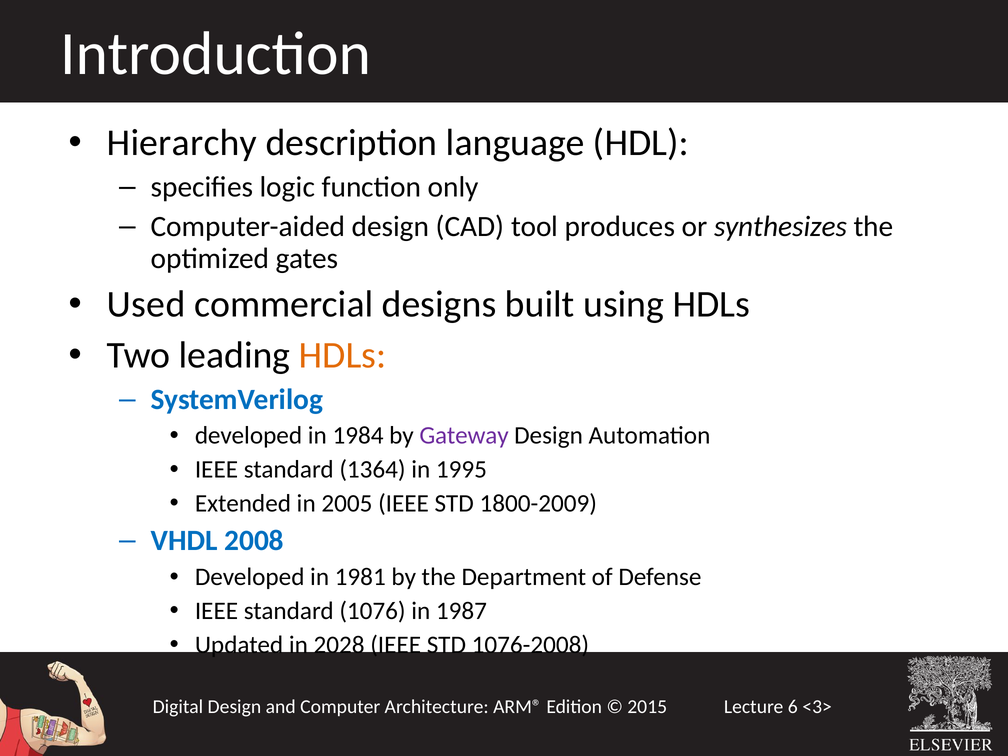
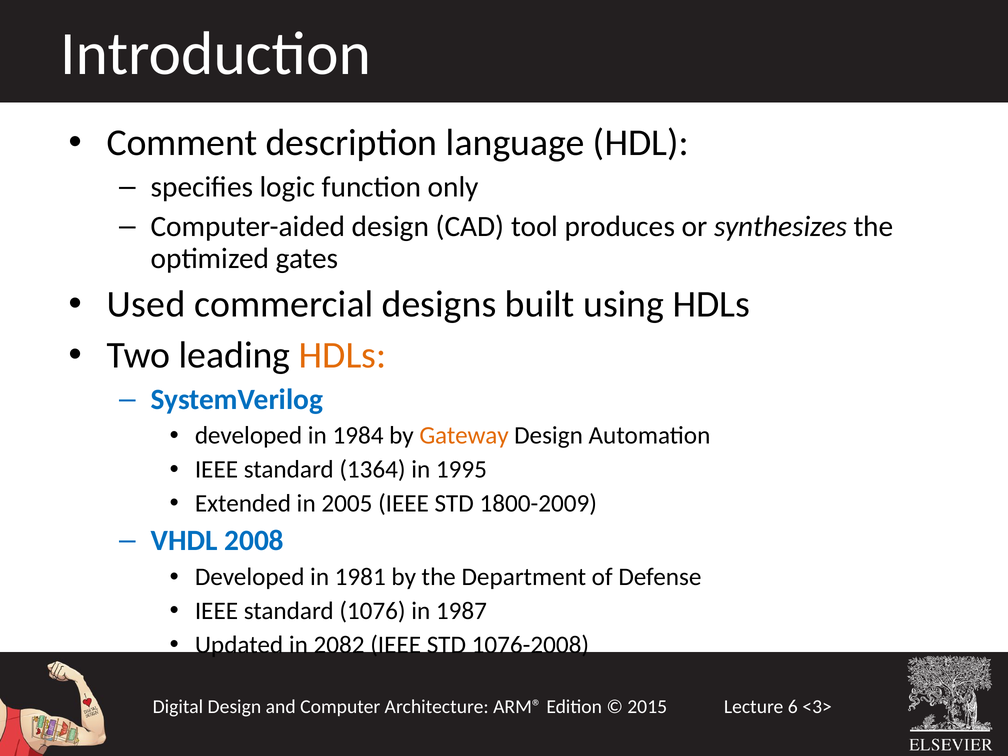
Hierarchy: Hierarchy -> Comment (182, 143)
Gateway colour: purple -> orange (464, 436)
2028: 2028 -> 2082 (339, 645)
